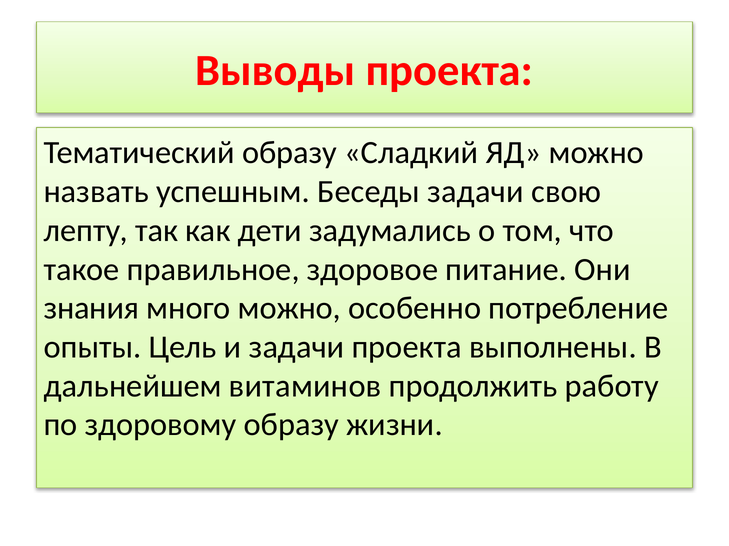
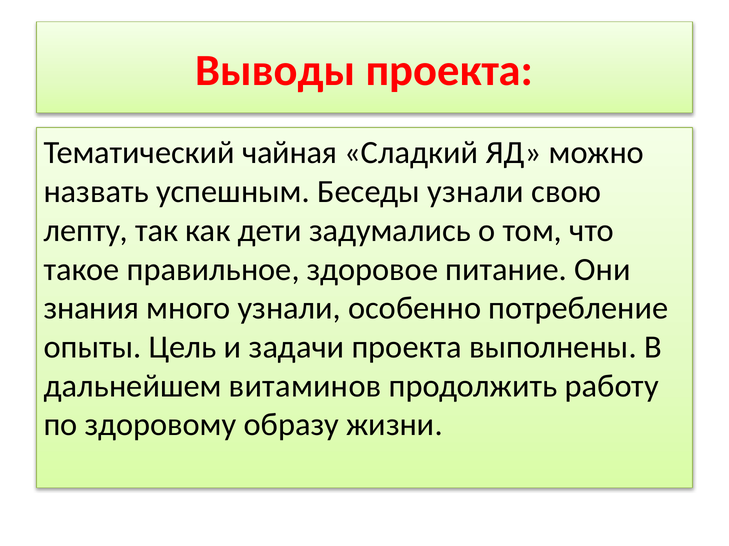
Тематический образу: образу -> чайная (290, 153)
Беседы задачи: задачи -> узнали (476, 192)
много можно: можно -> узнали (289, 309)
